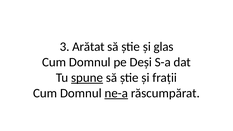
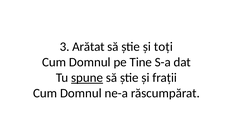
glas: glas -> toți (163, 47)
Deși: Deși -> Tine (141, 62)
ne-a underline: present -> none (116, 93)
